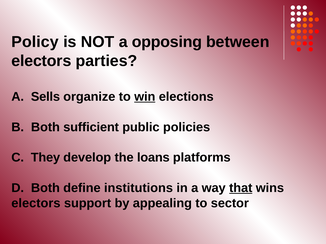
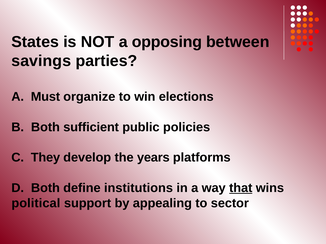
Policy: Policy -> States (35, 42)
electors: electors -> savings (41, 61)
Sells: Sells -> Must (45, 97)
win underline: present -> none (145, 97)
loans: loans -> years (153, 158)
electors: electors -> political (36, 204)
